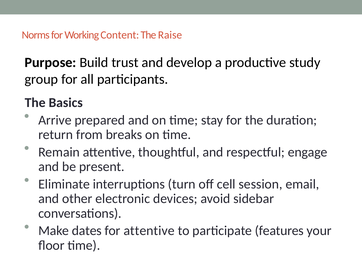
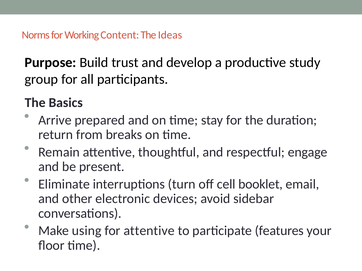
Raise: Raise -> Ideas (170, 35)
session: session -> booklet (261, 184)
dates: dates -> using (87, 231)
